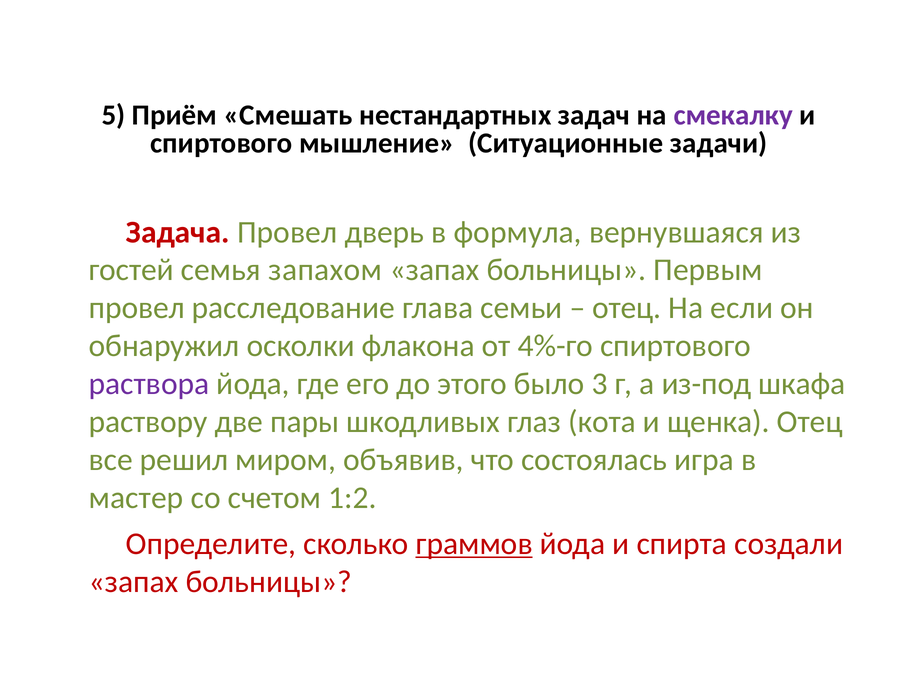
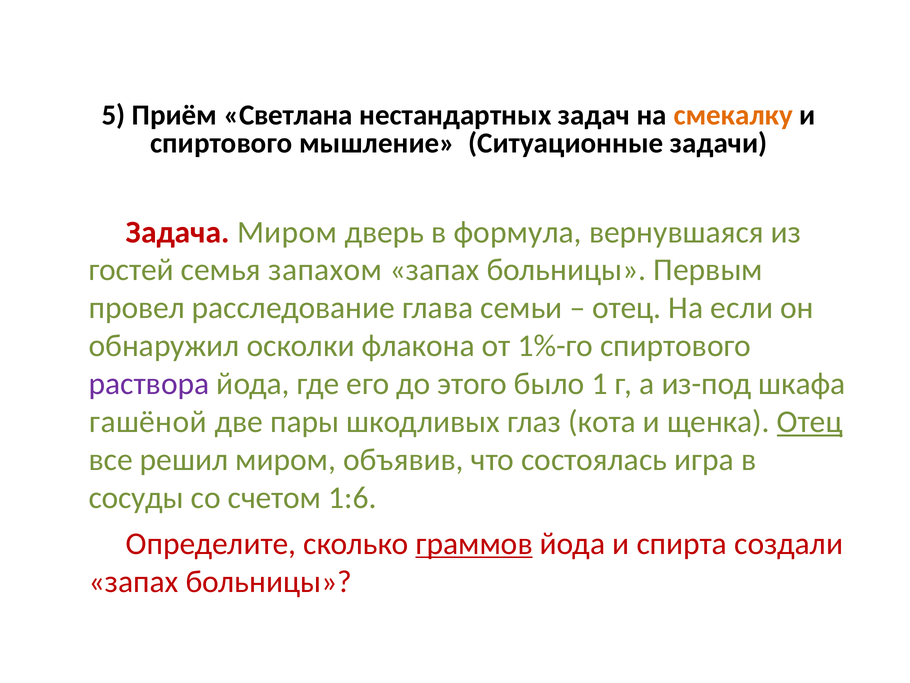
Смешать: Смешать -> Светлана (288, 115)
смекалку colour: purple -> orange (733, 115)
Задача Провел: Провел -> Миром (287, 232)
4%-го: 4%-го -> 1%-го (555, 346)
3: 3 -> 1 (600, 384)
раствору: раствору -> гашёной (148, 421)
Отец underline: none -> present (810, 421)
мастер: мастер -> сосуды (136, 497)
1:2: 1:2 -> 1:6 (353, 497)
